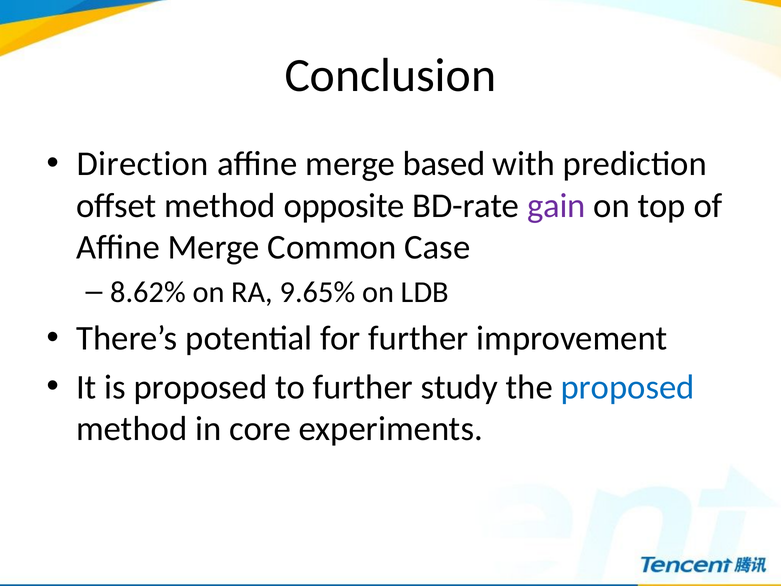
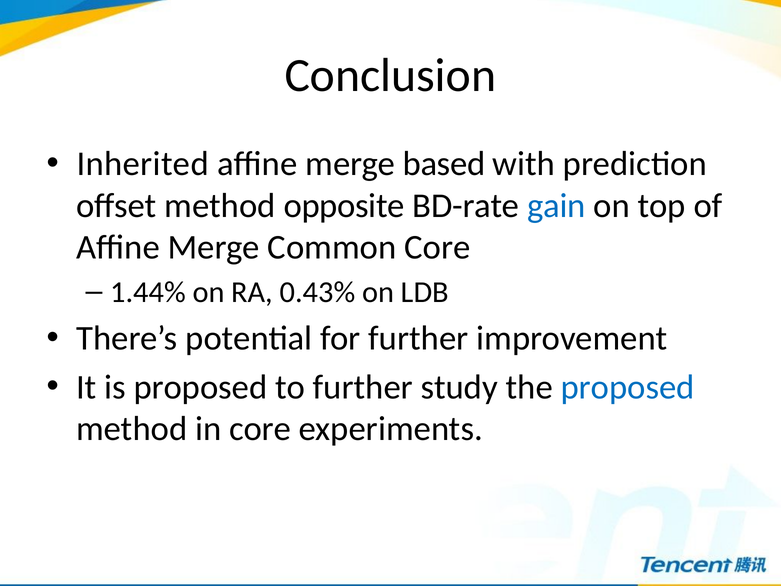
Direction: Direction -> Inherited (143, 164)
gain colour: purple -> blue (556, 206)
Common Case: Case -> Core (437, 247)
8.62%: 8.62% -> 1.44% (148, 292)
9.65%: 9.65% -> 0.43% (318, 292)
